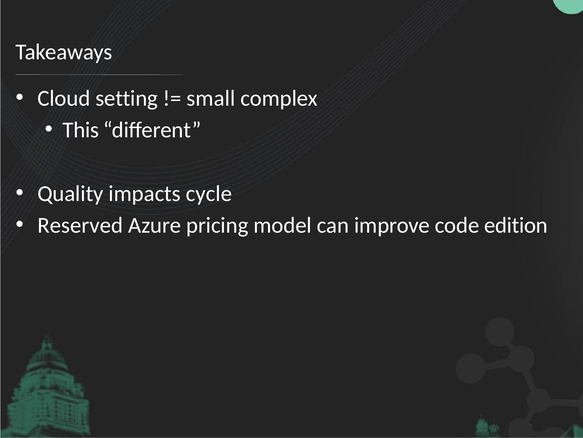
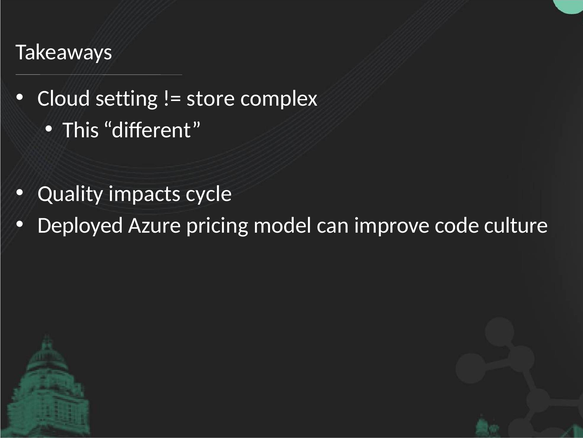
small: small -> store (211, 98)
Reserved: Reserved -> Deployed (80, 225)
edition: edition -> culture (516, 225)
